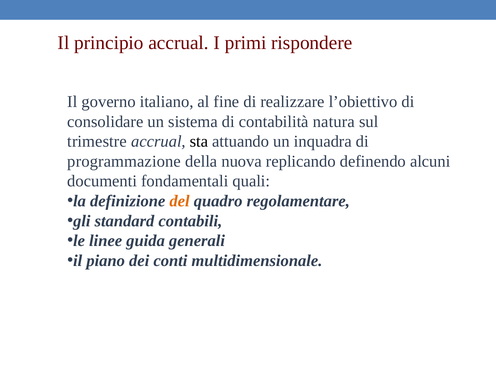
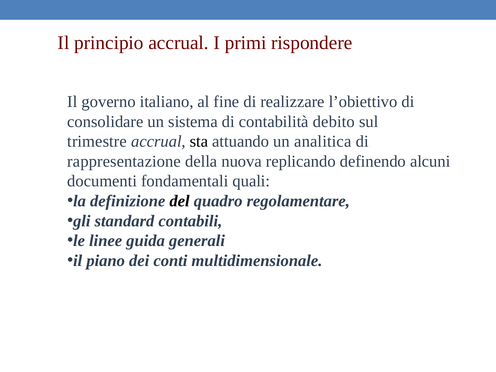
natura: natura -> debito (334, 122)
inquadra: inquadra -> analitica (323, 142)
programmazione: programmazione -> rappresentazione (124, 161)
del colour: orange -> black (180, 201)
